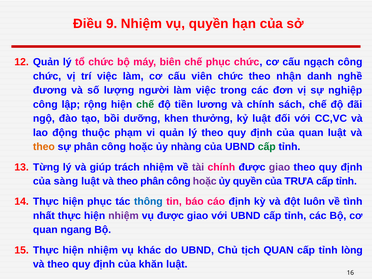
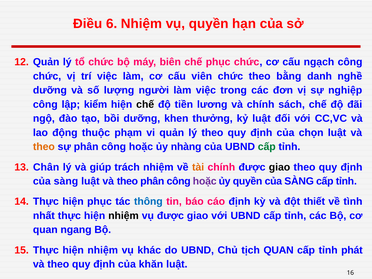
9: 9 -> 6 (112, 24)
nhận: nhận -> bằng (289, 76)
đương: đương -> dưỡng (50, 90)
rộng: rộng -> kiểm (96, 104)
chế colour: green -> black (145, 104)
của quan: quan -> chọn (311, 133)
Từng: Từng -> Chân (46, 167)
tài colour: purple -> orange (198, 167)
giao colour: purple -> black (280, 167)
quyền của TRƯA: TRƯA -> SÀNG (299, 181)
luôn: luôn -> thiết (314, 202)
nhiệm colour: purple -> black (124, 216)
lòng: lòng -> phát (352, 250)
